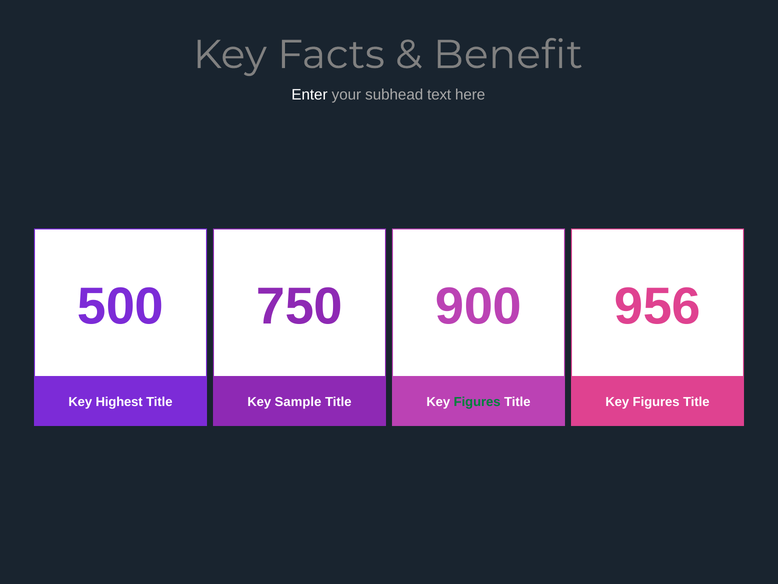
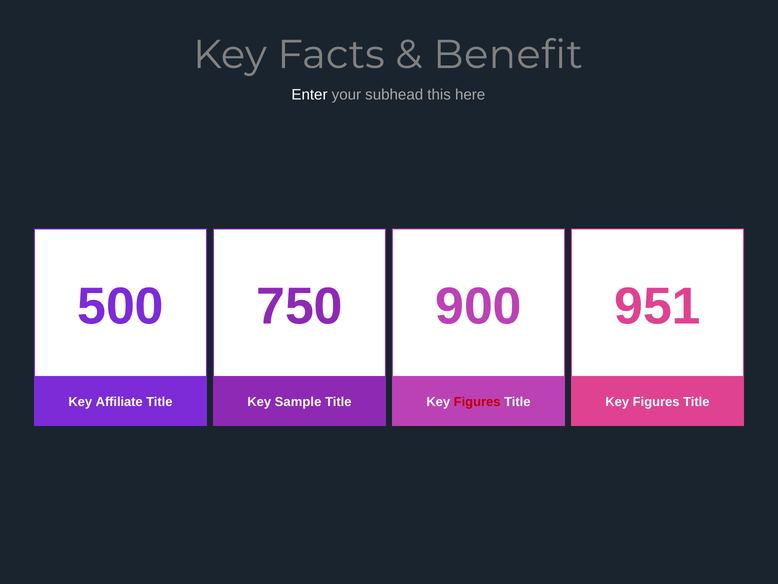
text: text -> this (439, 95)
956: 956 -> 951 (657, 306)
Highest: Highest -> Affiliate (119, 402)
Figures colour: green -> red (477, 402)
